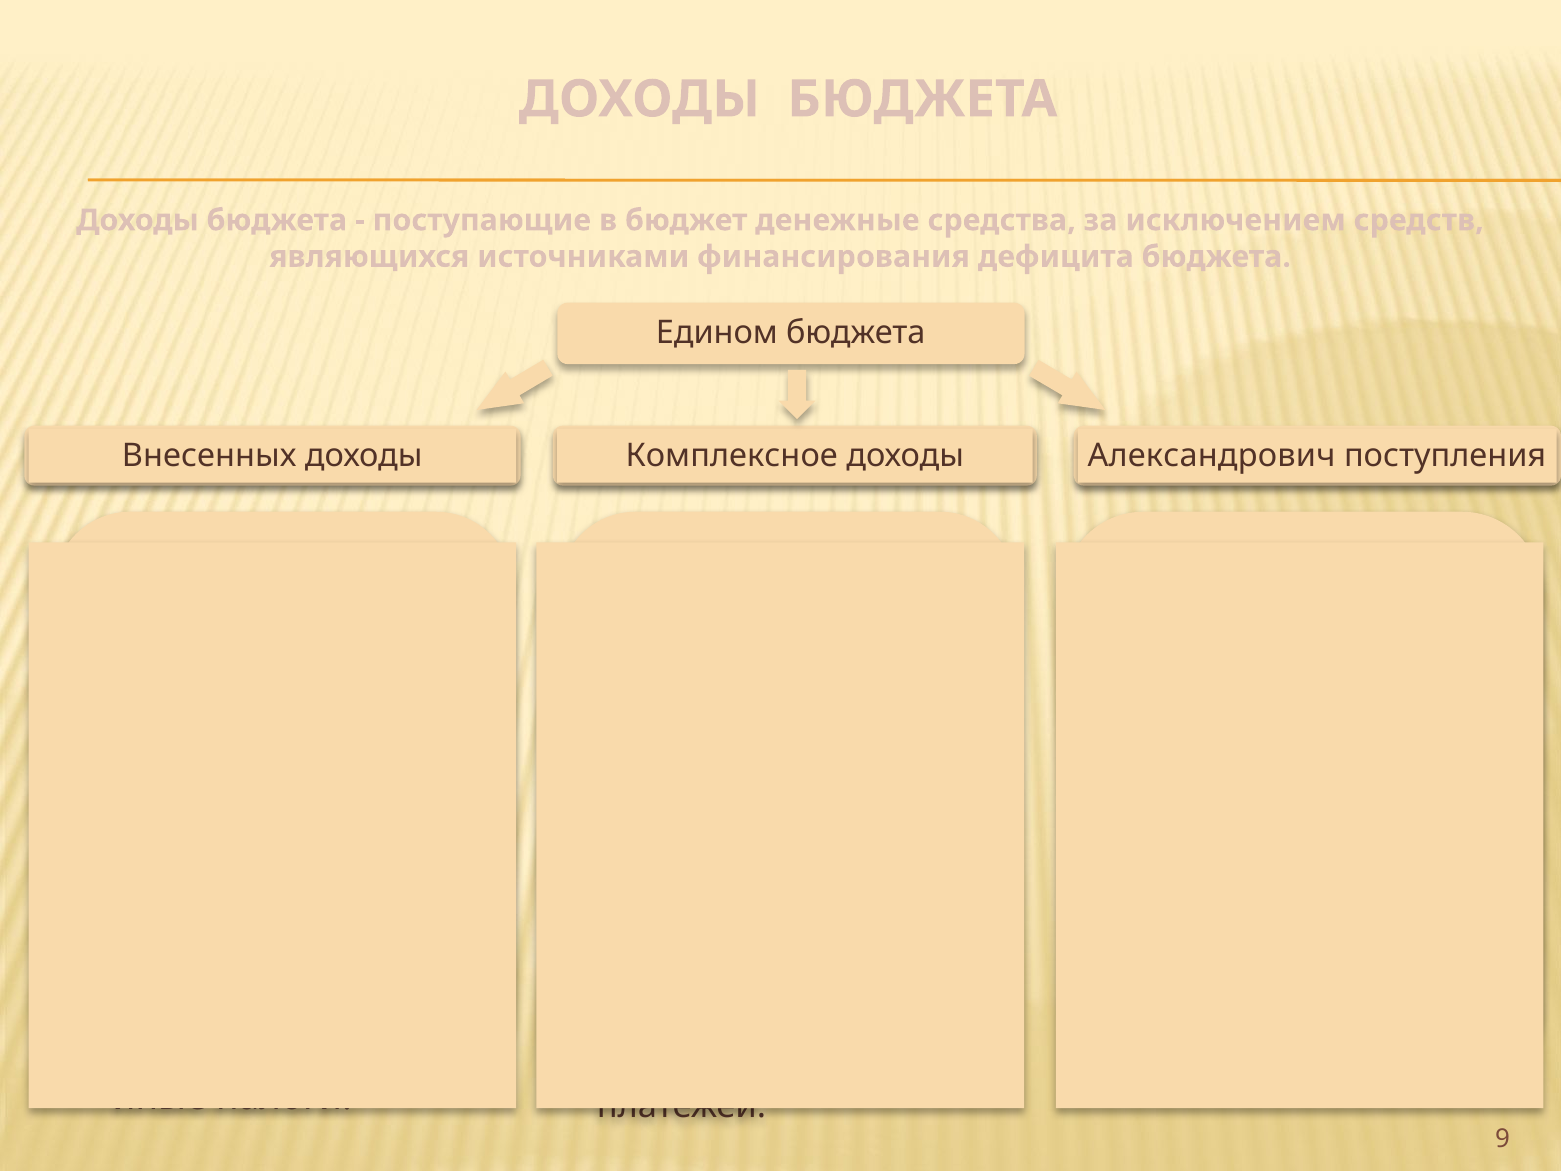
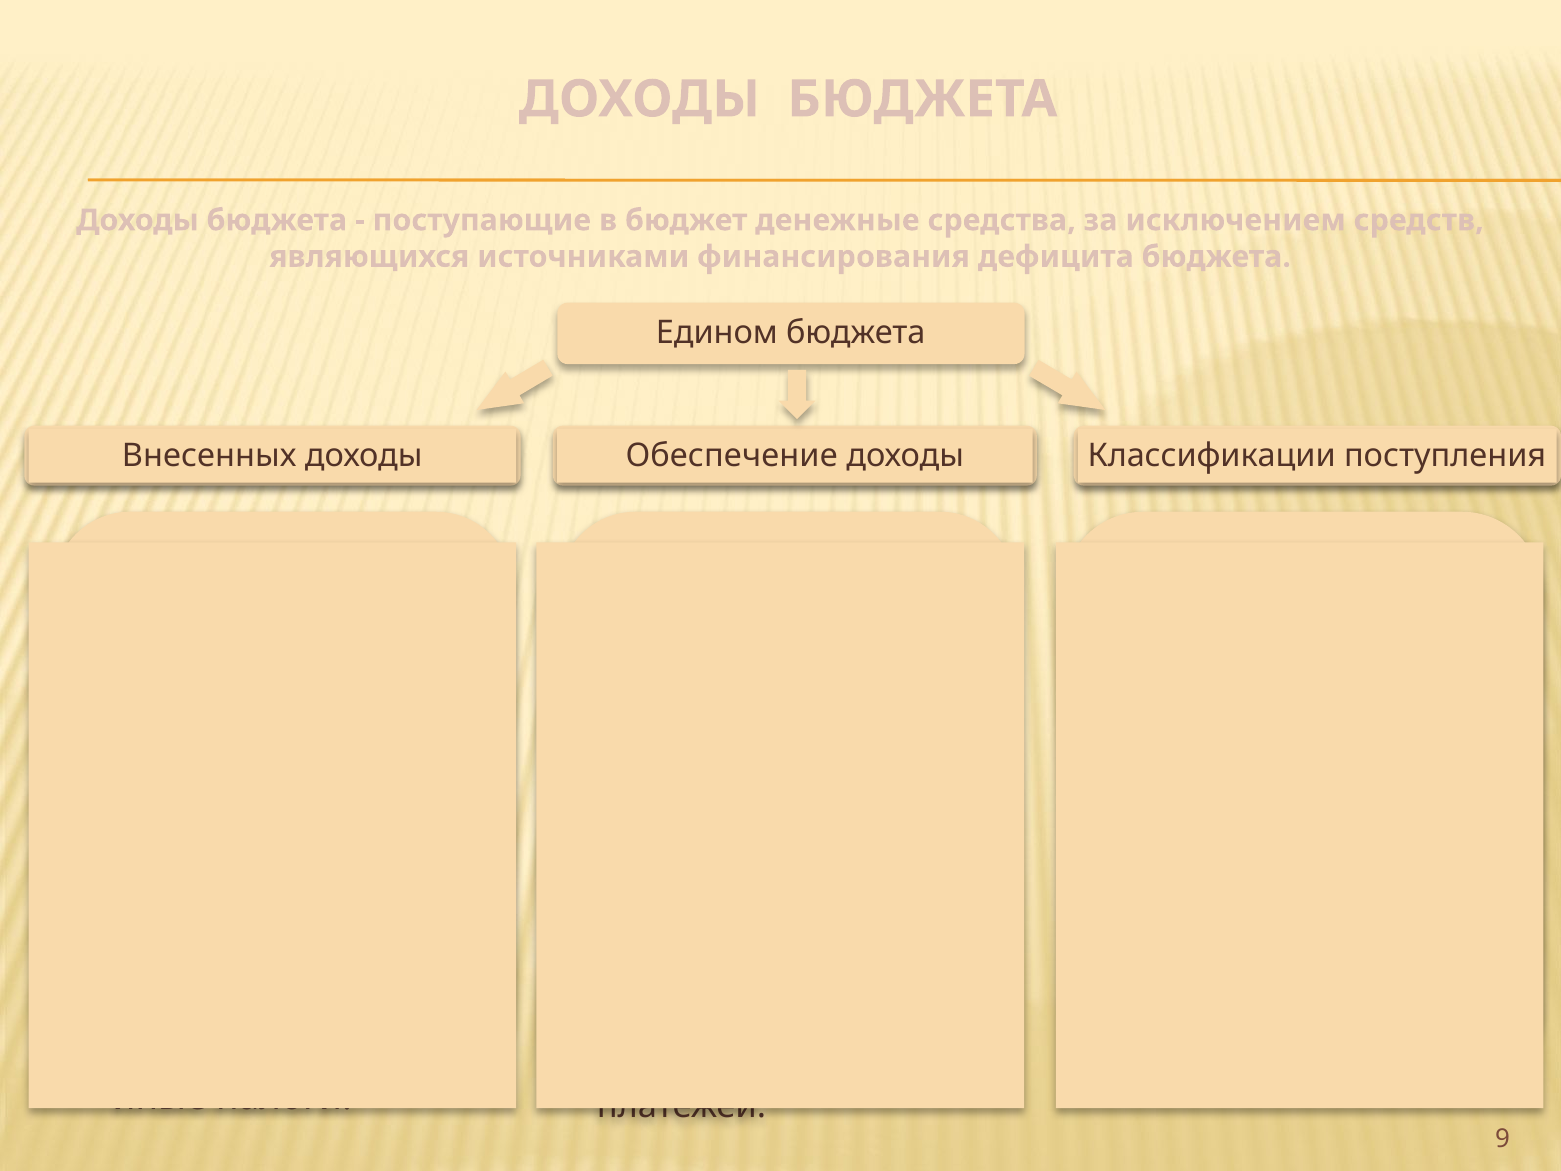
Комплексное: Комплексное -> Обеспечение (732, 455)
Александрович: Александрович -> Классификации (1212, 455)
